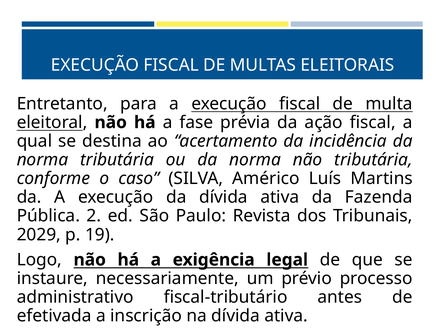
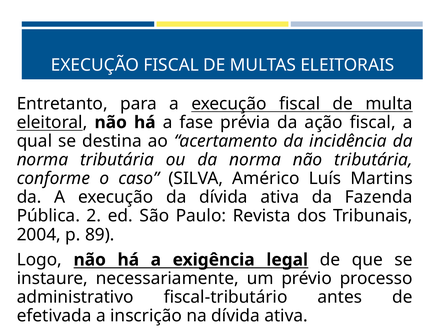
2029: 2029 -> 2004 (39, 234)
19: 19 -> 89 (100, 234)
